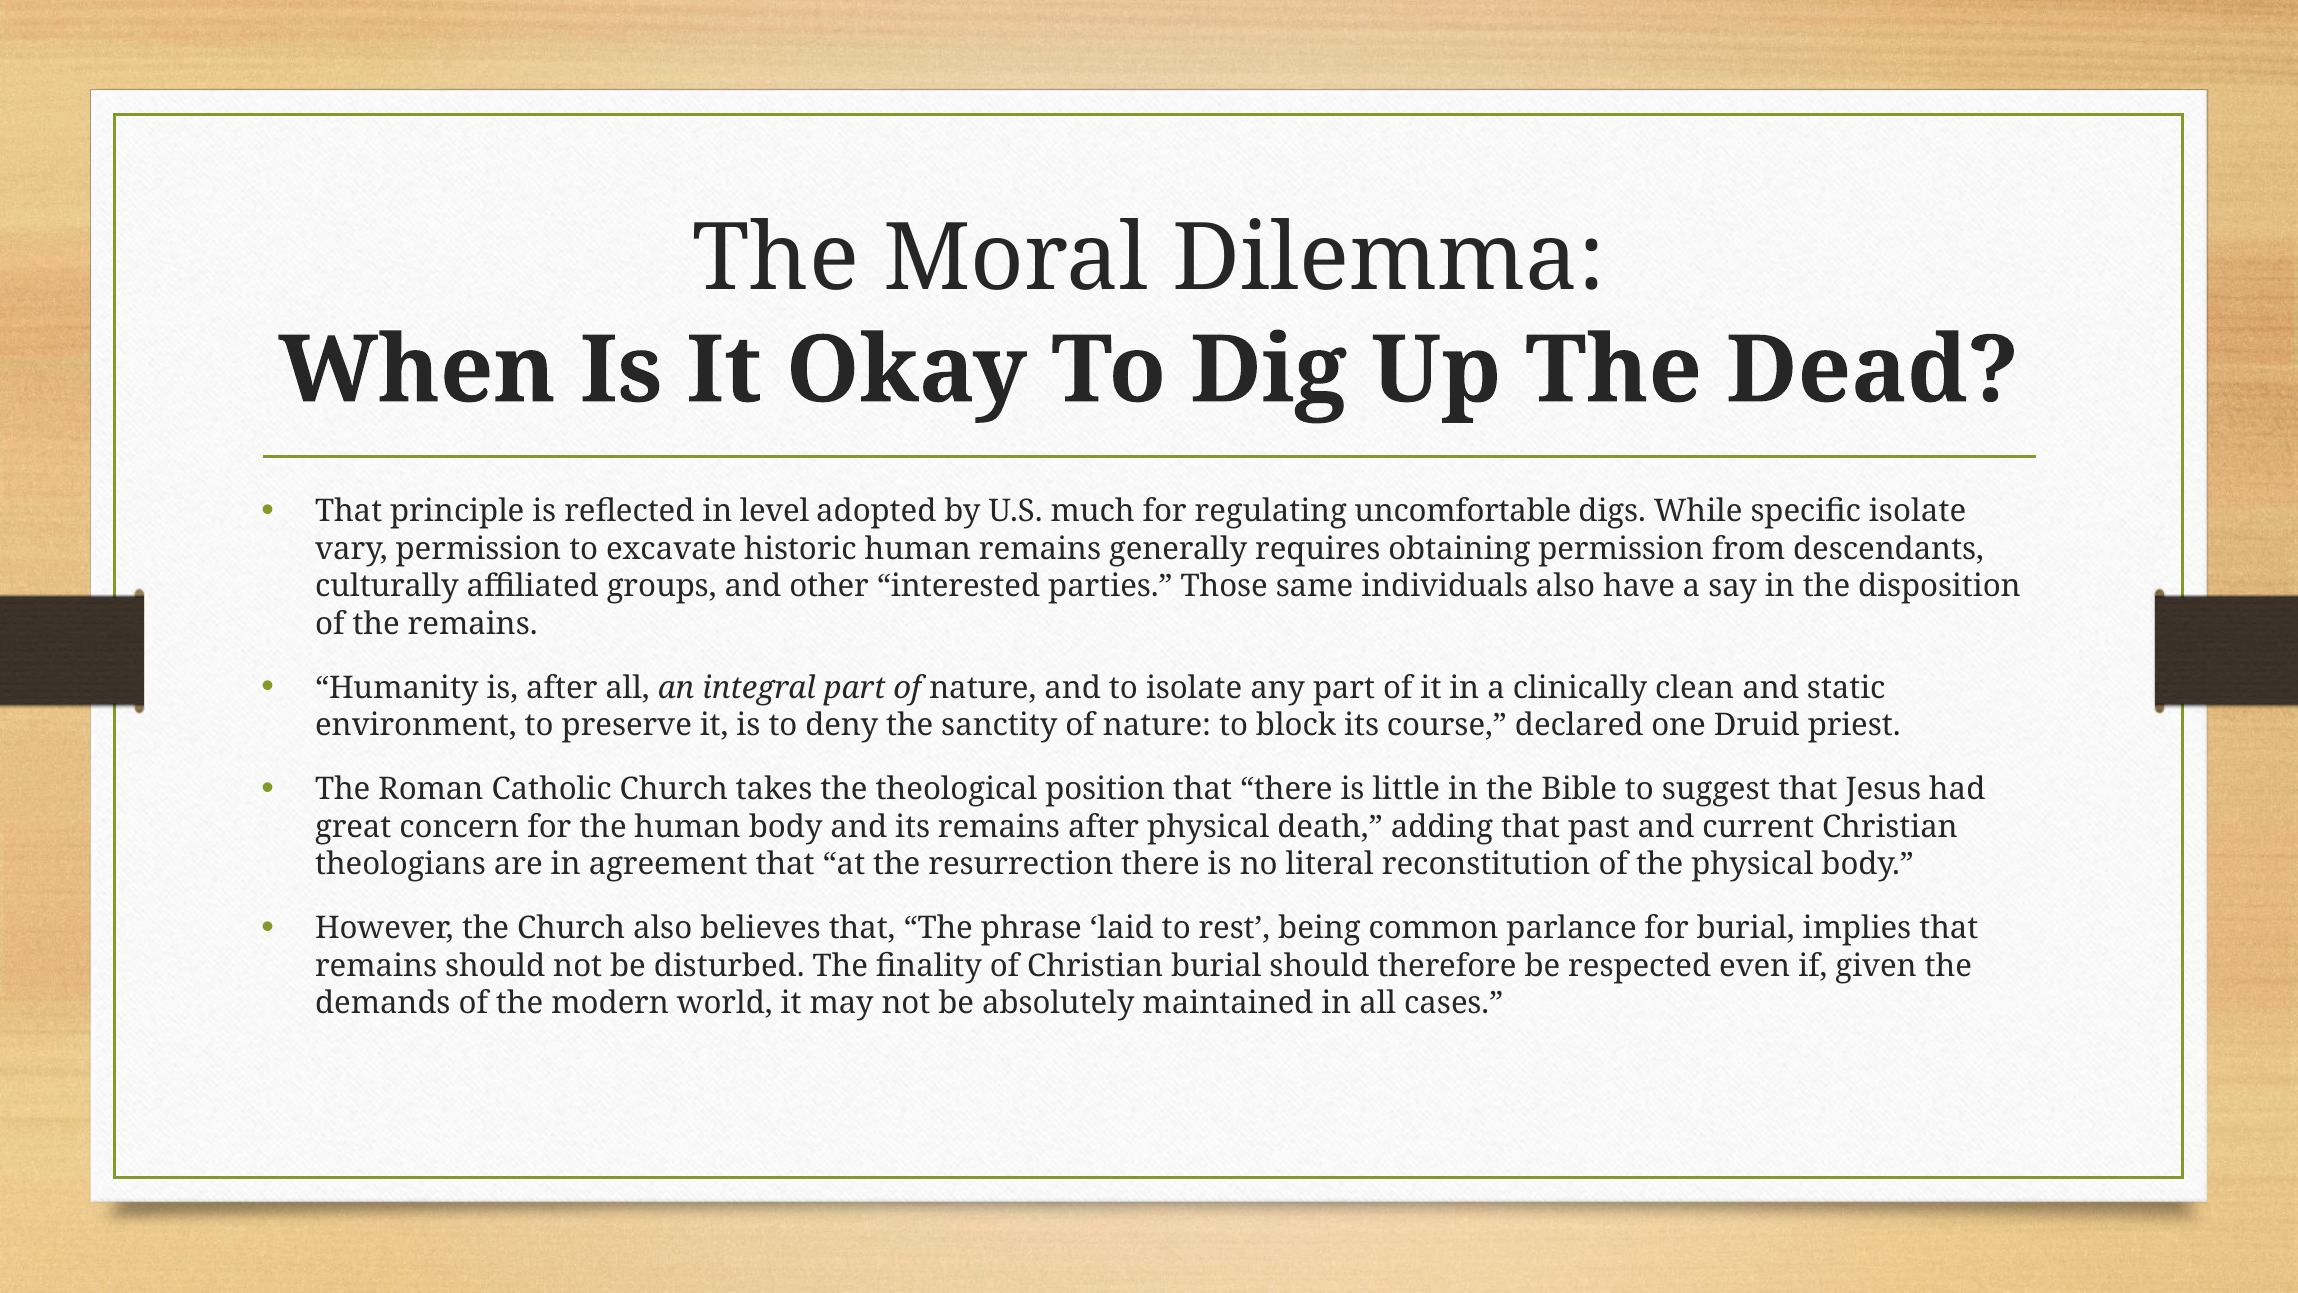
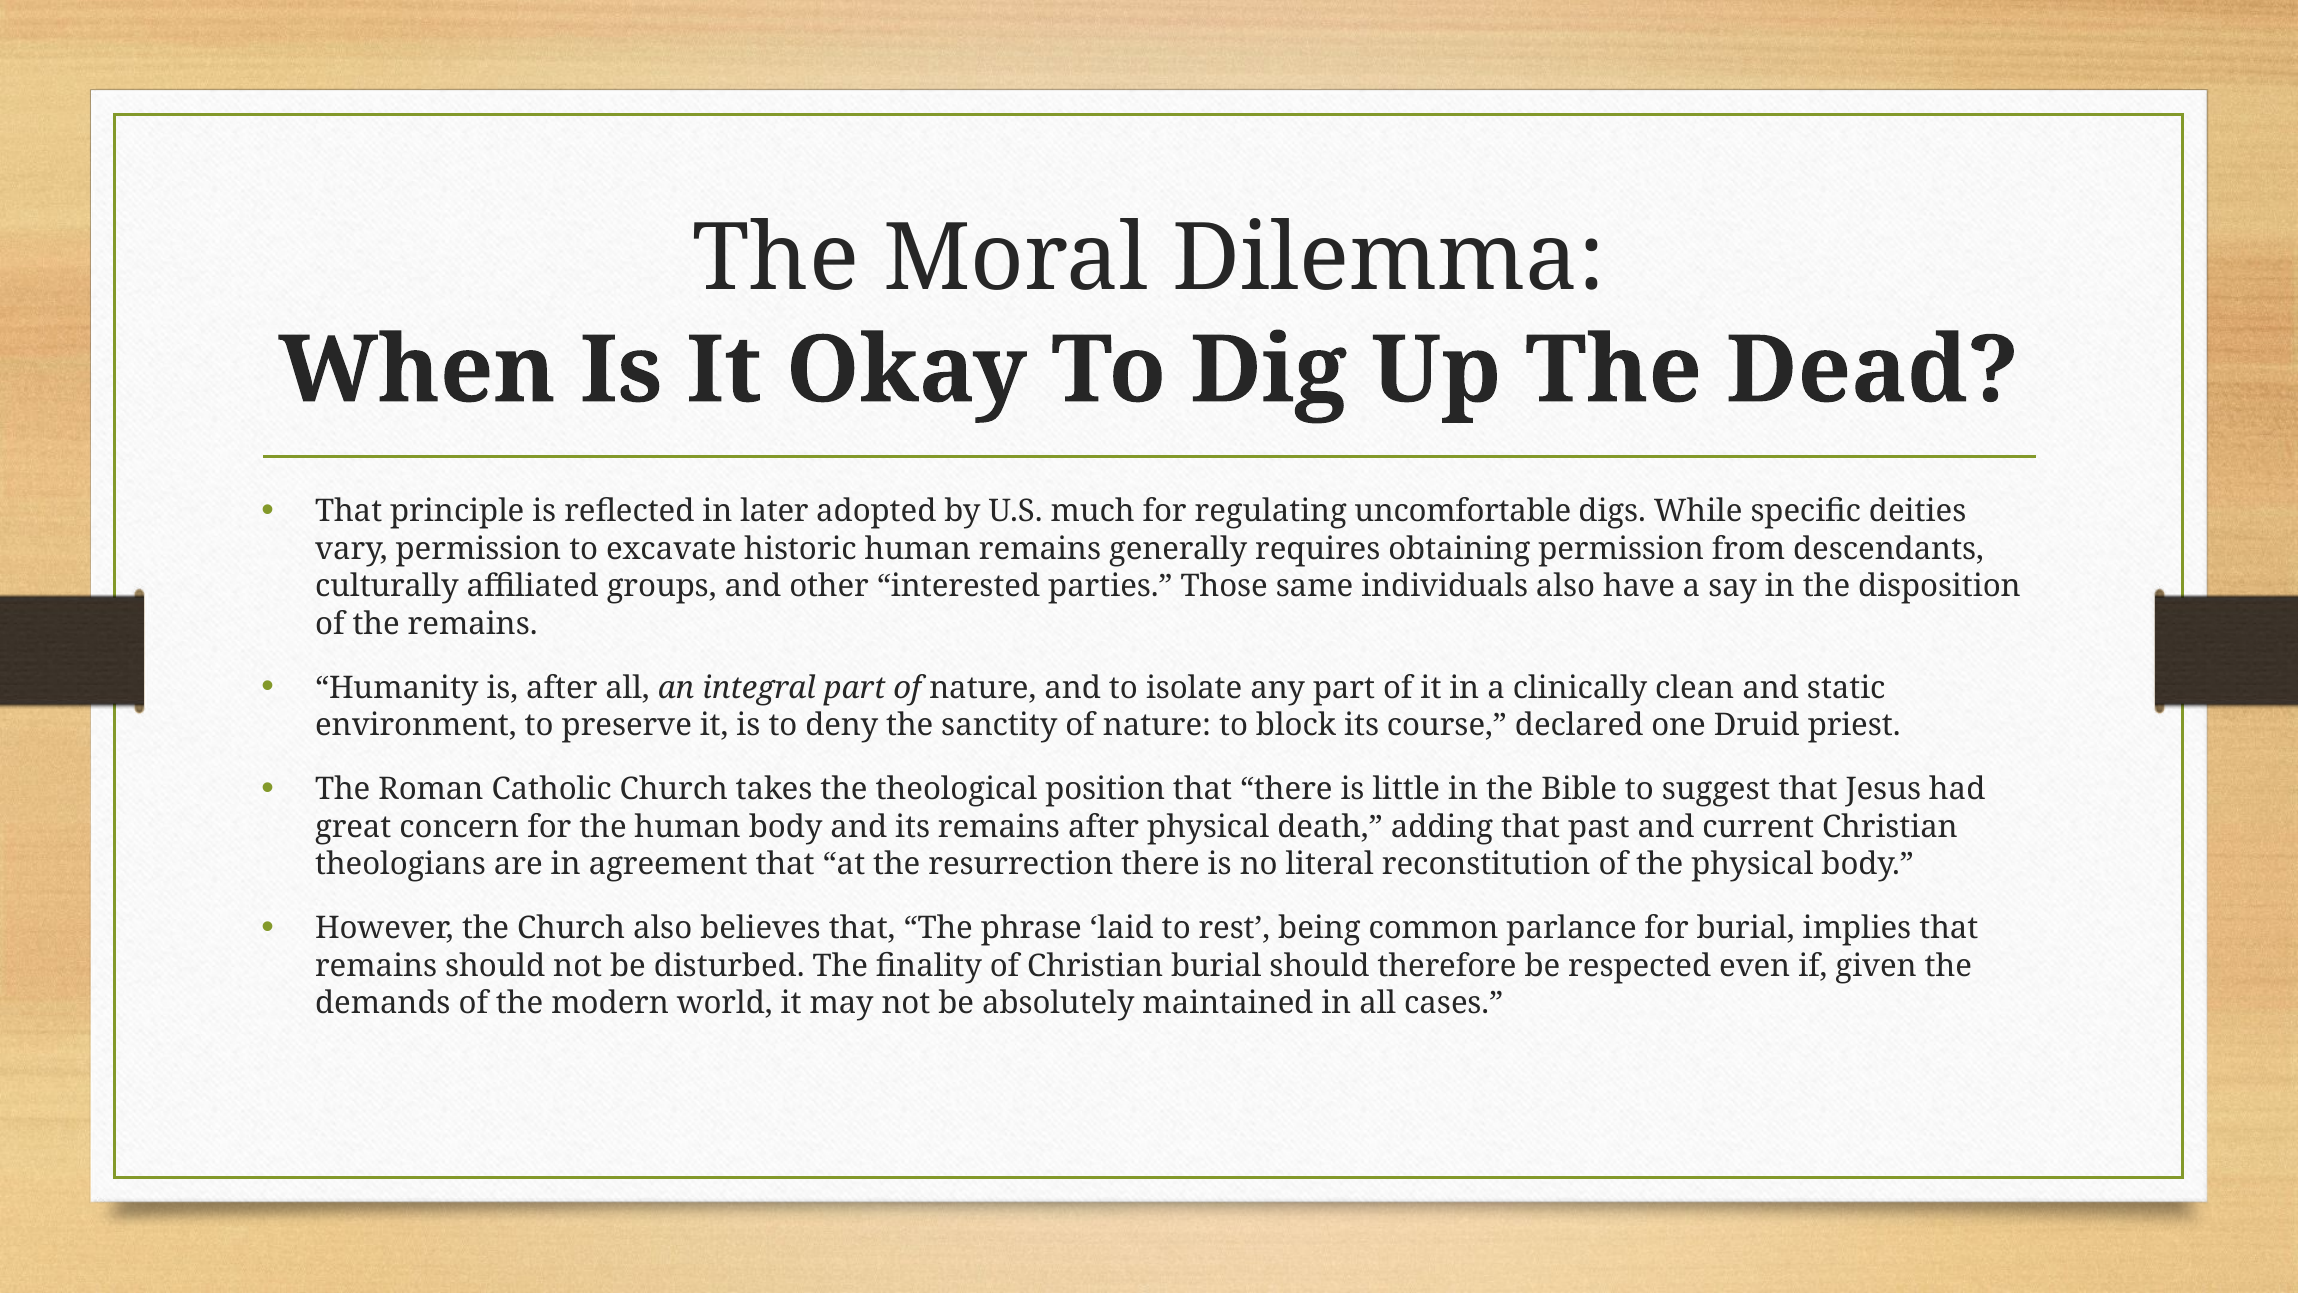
level: level -> later (774, 511)
specific isolate: isolate -> deities (1918, 511)
